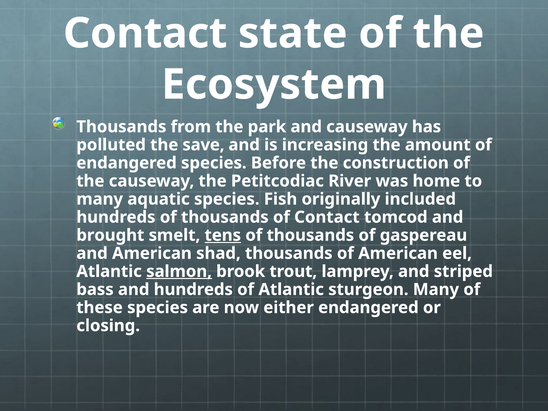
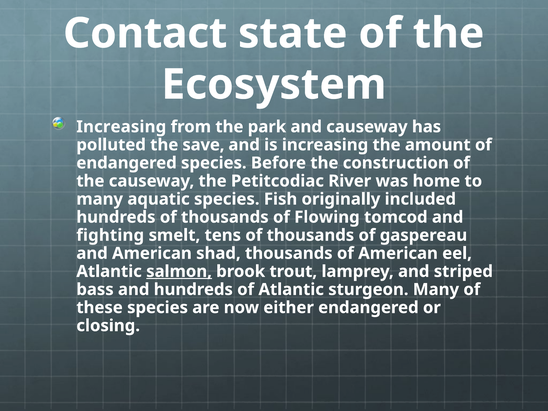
Thousands: Thousands -> Increasing (121, 127)
of Contact: Contact -> Flowing (327, 217)
brought: brought -> fighting (110, 235)
tens underline: present -> none (223, 235)
